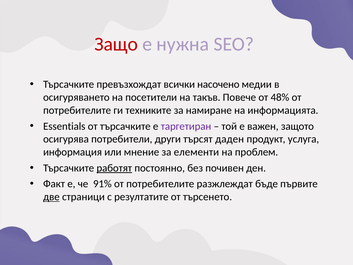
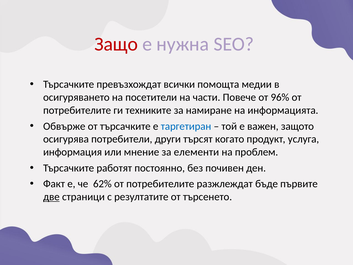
насочено: насочено -> помощта (218, 84)
такъв: такъв -> части (207, 97)
48%: 48% -> 96% (280, 97)
Essentials: Essentials -> Обвърже (64, 126)
таргетиран colour: purple -> blue (186, 126)
даден: даден -> когато (230, 139)
работят underline: present -> none (114, 168)
91%: 91% -> 62% (102, 184)
